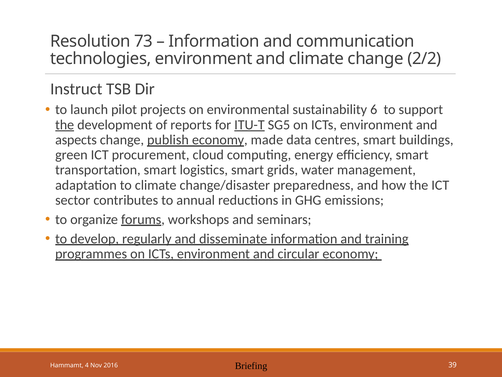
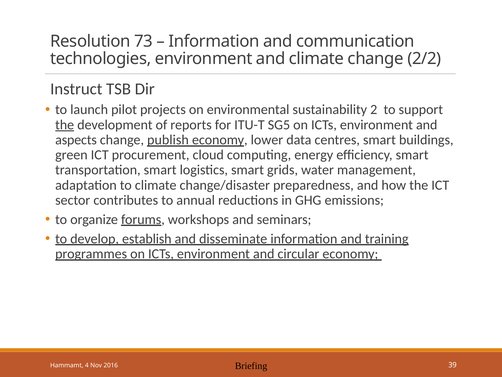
6: 6 -> 2 (374, 110)
ITU-T underline: present -> none (249, 125)
made: made -> lower (267, 140)
regularly: regularly -> establish (147, 238)
